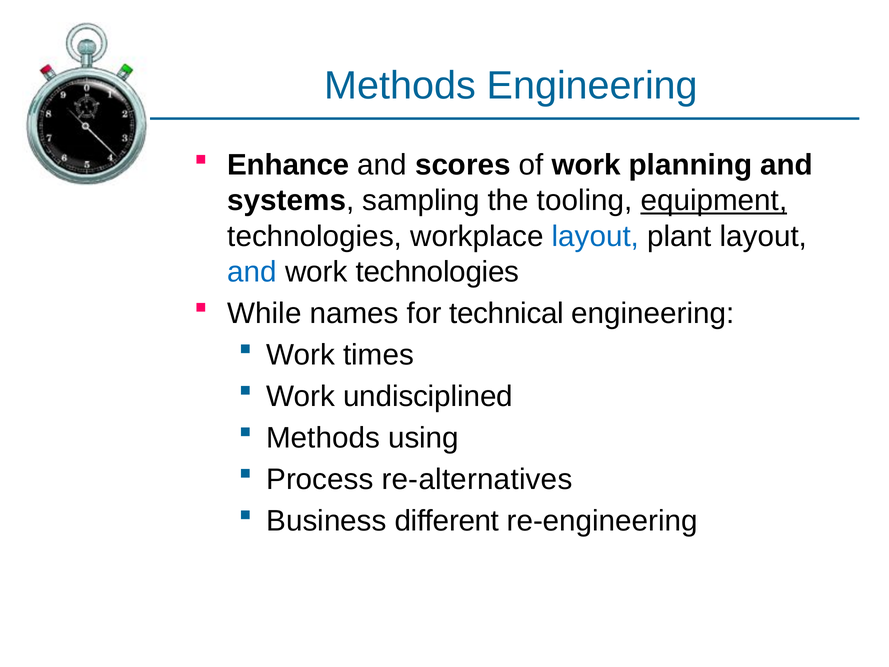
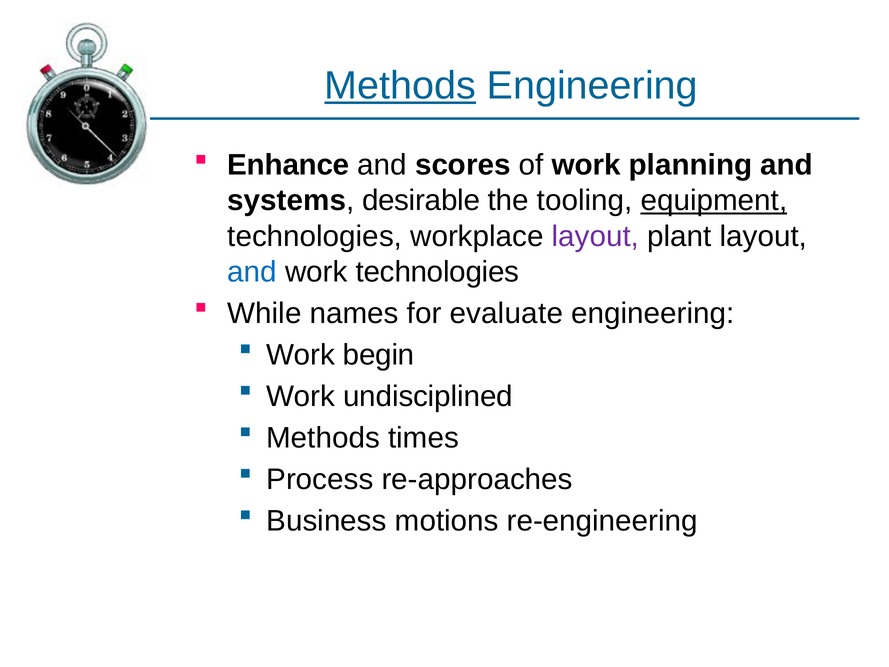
Methods underline: none -> present (400, 86)
sampling: sampling -> desirable (421, 201)
layout colour: blue -> purple (595, 236)
technical: technical -> evaluate (506, 313)
times: times -> begin (379, 355)
using: using -> times (424, 438)
re-alternatives: re-alternatives -> re-approaches (477, 479)
different: different -> motions (447, 521)
